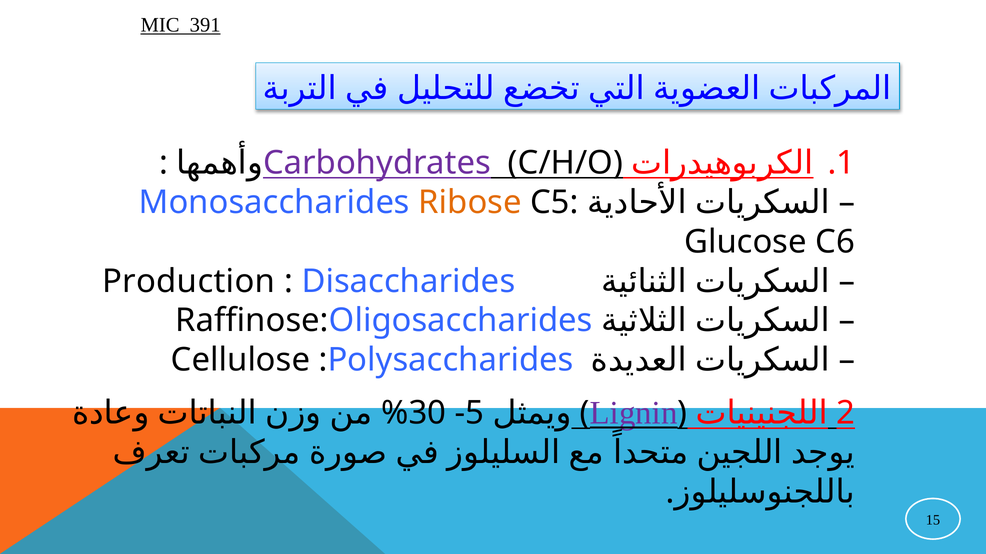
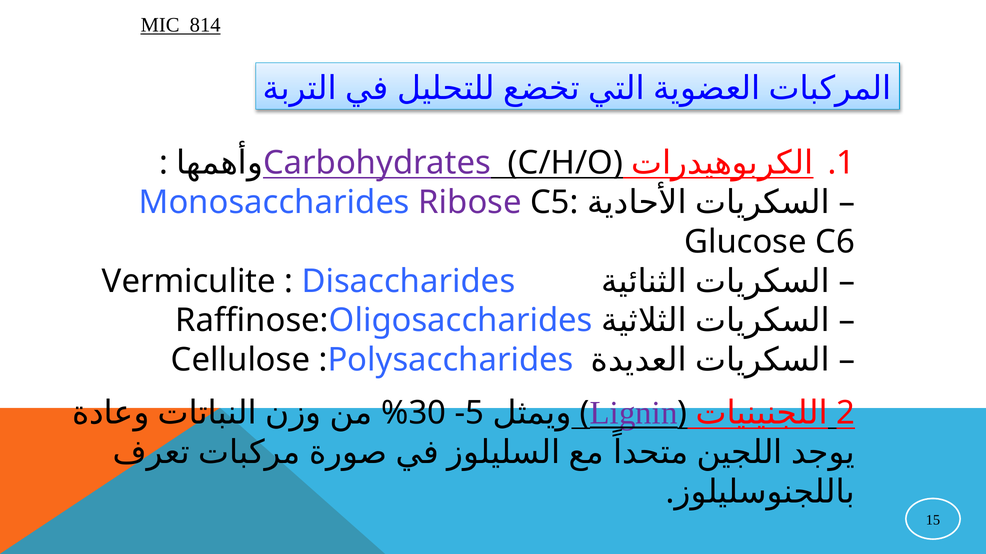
391: 391 -> 814 (205, 25)
Ribose colour: orange -> purple (470, 203)
Production: Production -> Vermiculite (189, 281)
